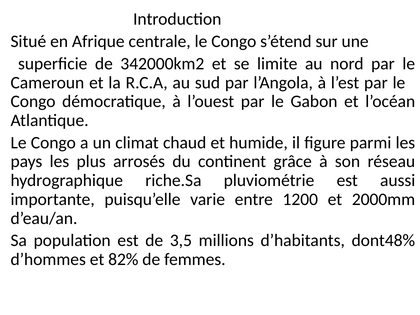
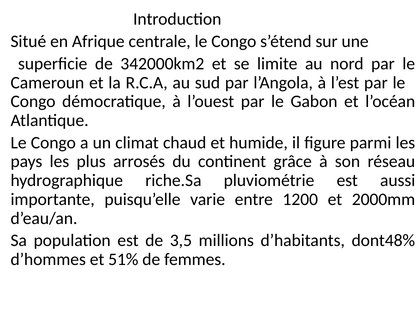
82%: 82% -> 51% (123, 259)
